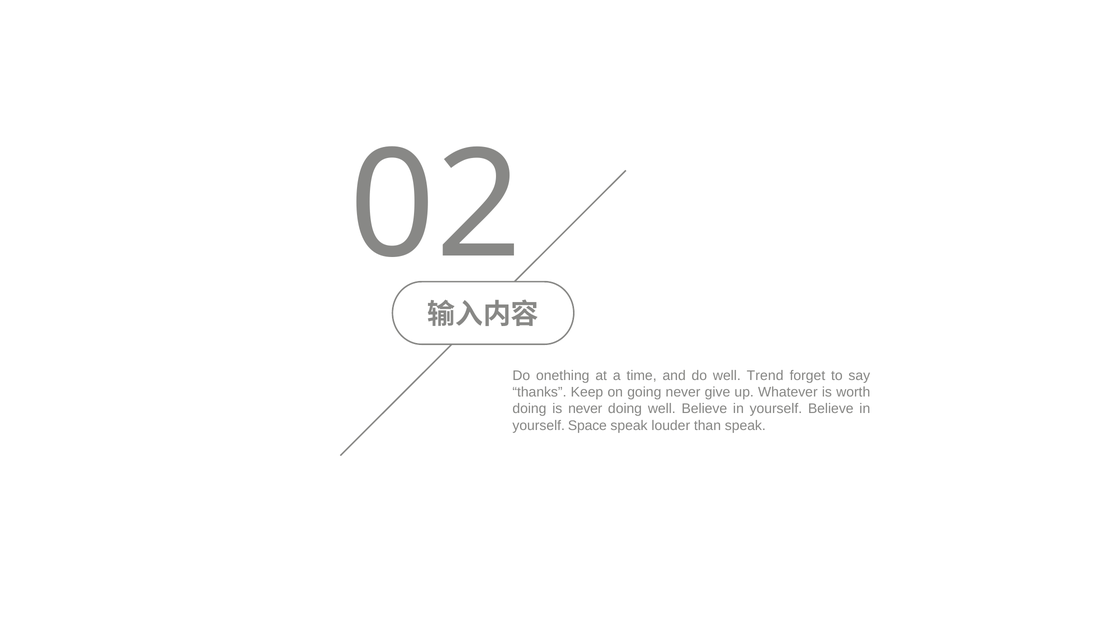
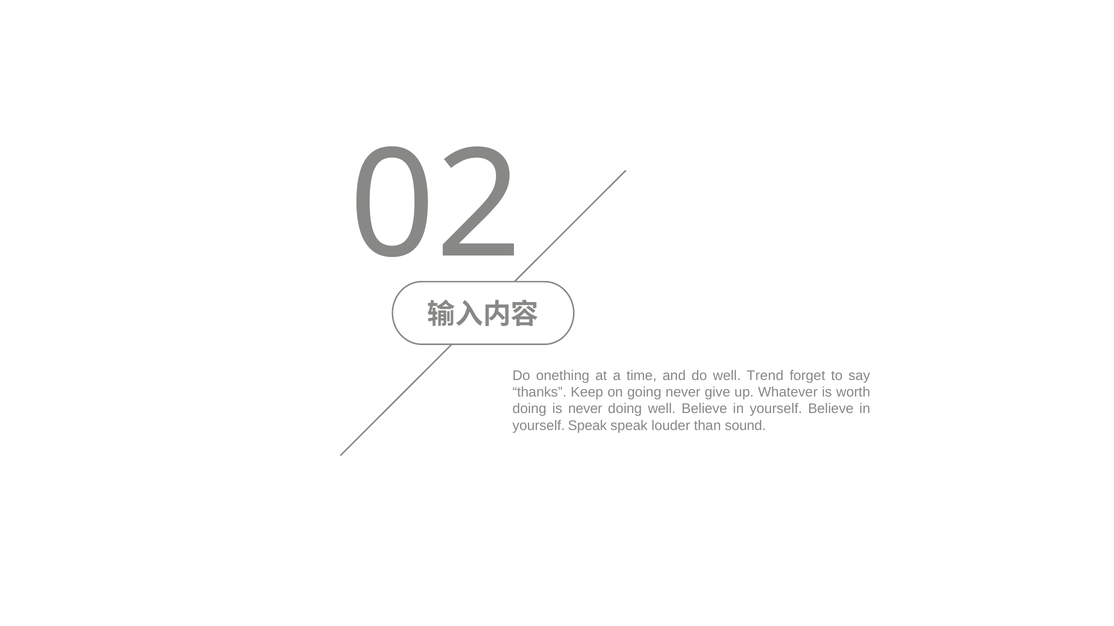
yourself Space: Space -> Speak (587, 426)
than speak: speak -> sound (745, 426)
